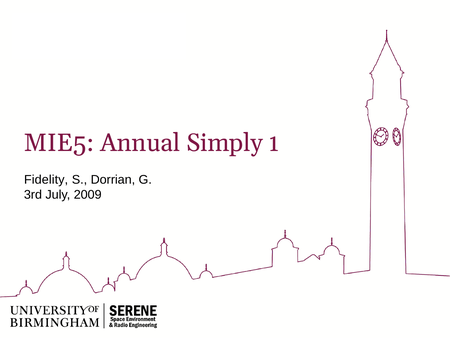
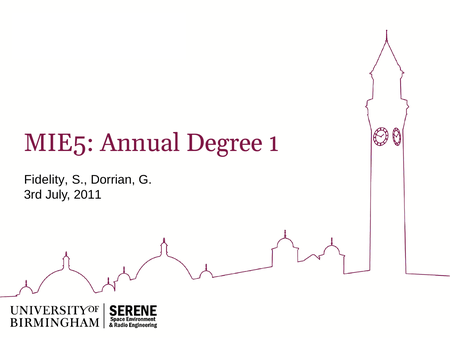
Simply: Simply -> Degree (225, 143)
2009: 2009 -> 2011 (88, 194)
